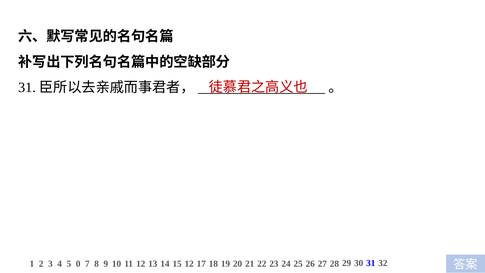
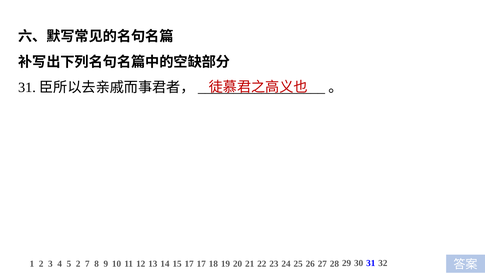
5 0: 0 -> 2 (78, 264)
15 12: 12 -> 17 (189, 264)
